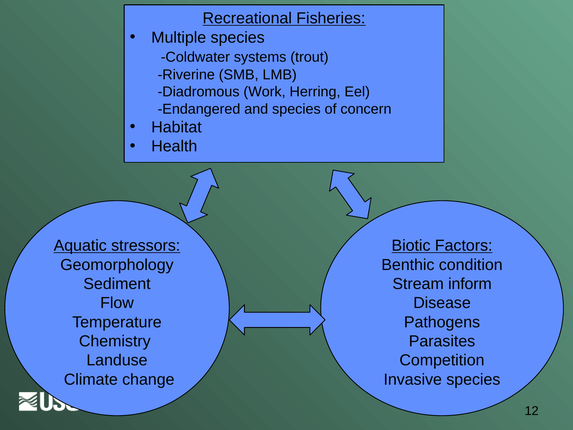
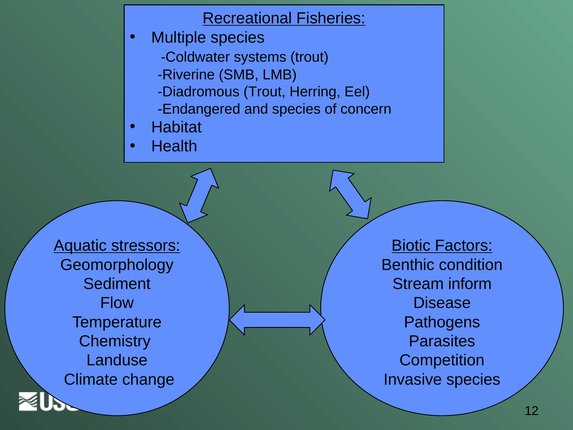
Diadromous Work: Work -> Trout (265, 92)
